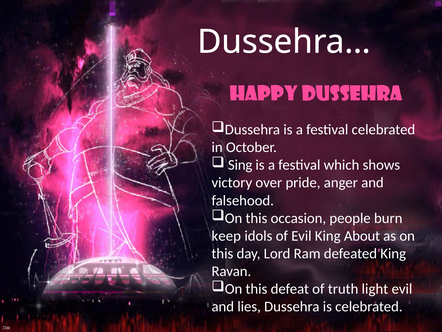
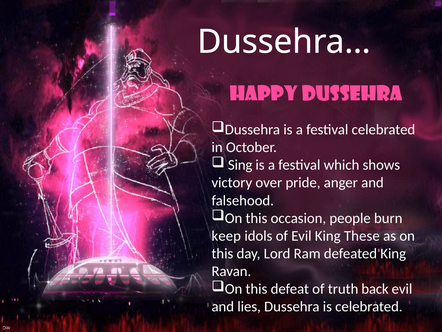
About: About -> These (362, 236)
light: light -> back (375, 289)
